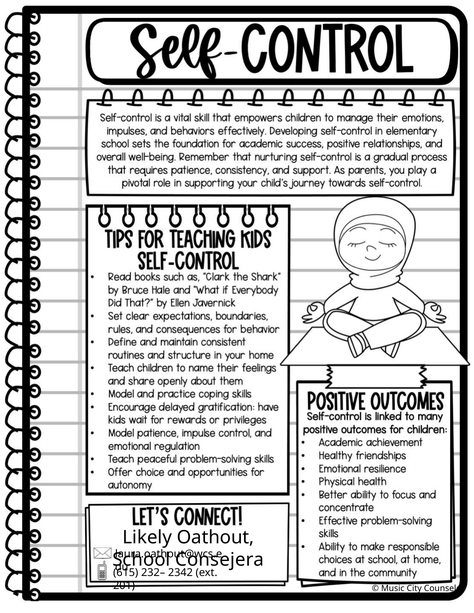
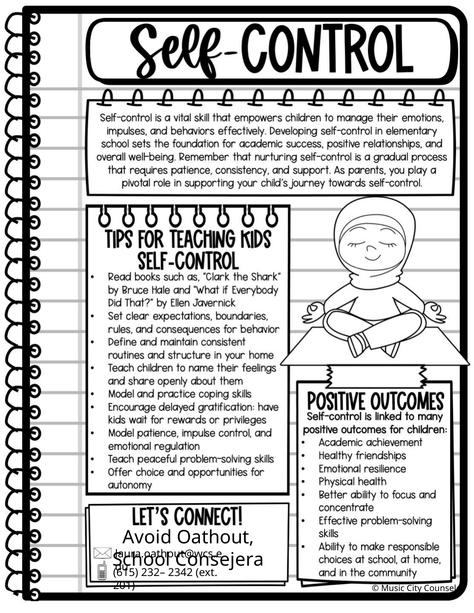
Likely: Likely -> Avoid (147, 538)
